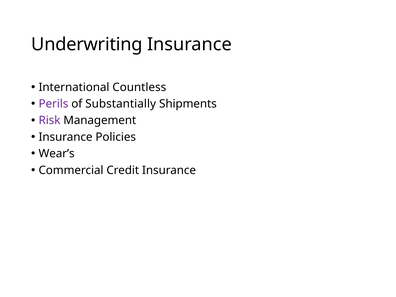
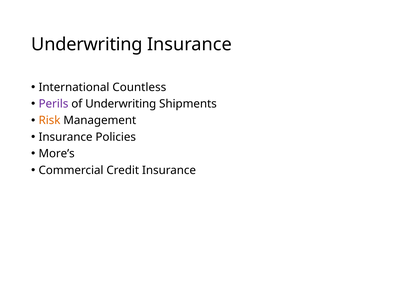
of Substantially: Substantially -> Underwriting (121, 104)
Risk colour: purple -> orange (50, 120)
Wear’s: Wear’s -> More’s (57, 154)
